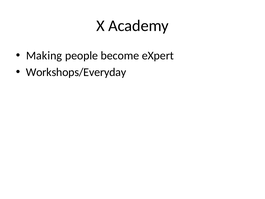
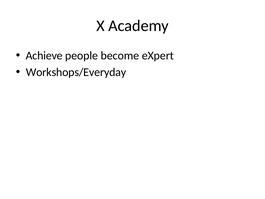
Making: Making -> Achieve (44, 56)
